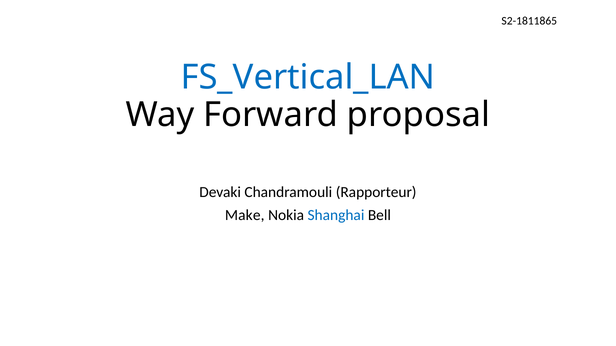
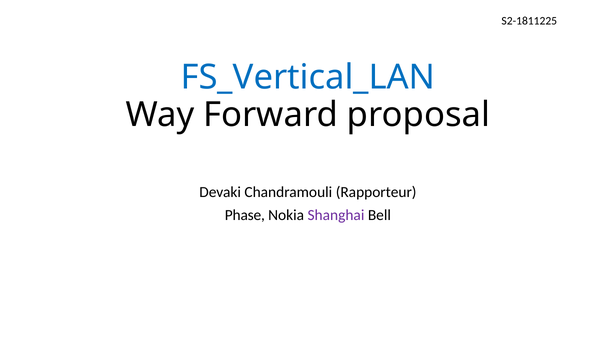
S2-1811865: S2-1811865 -> S2-1811225 (529, 21)
Make: Make -> Phase (245, 216)
Shanghai colour: blue -> purple (336, 216)
